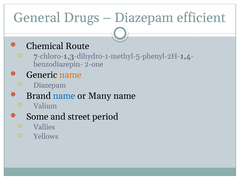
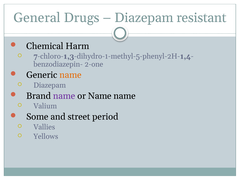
efficient: efficient -> resistant (201, 18)
Route: Route -> Harm (77, 46)
name colour: blue -> purple (64, 96)
or Many: Many -> Name (100, 96)
